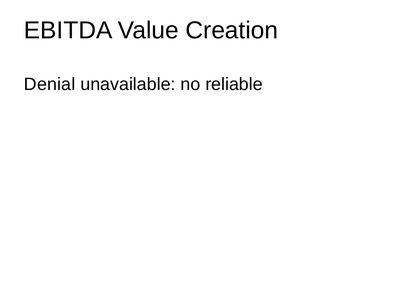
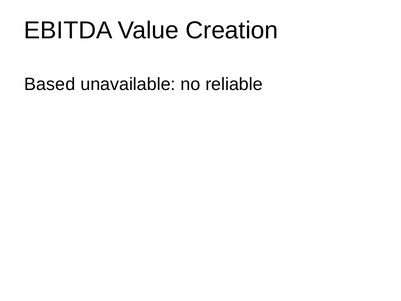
Denial: Denial -> Based (50, 84)
